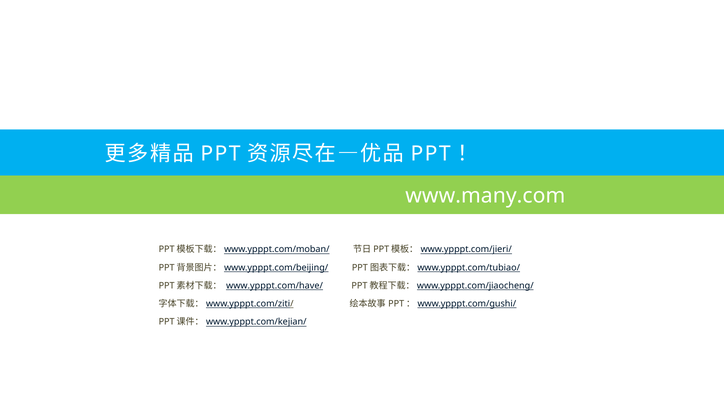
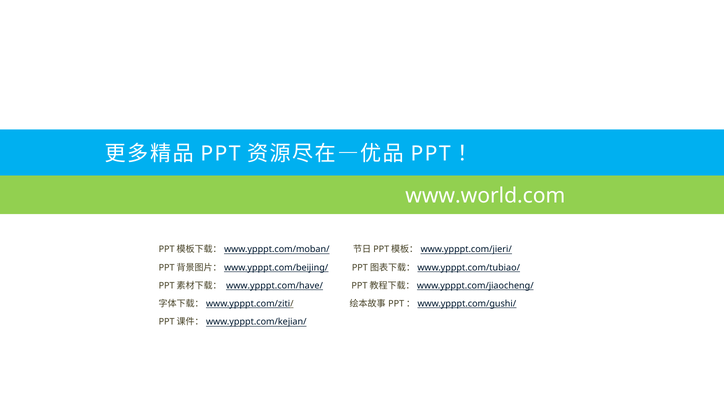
www.many.com: www.many.com -> www.world.com (485, 196)
